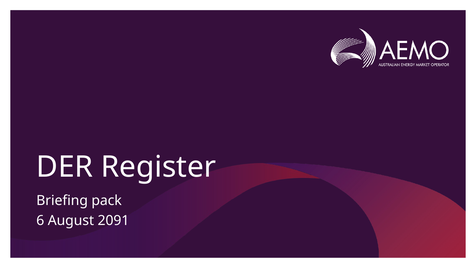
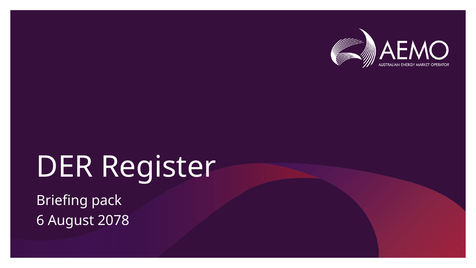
2091: 2091 -> 2078 (113, 220)
